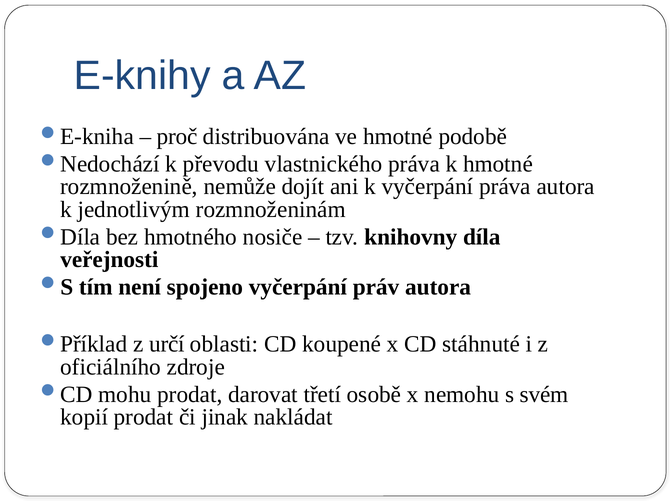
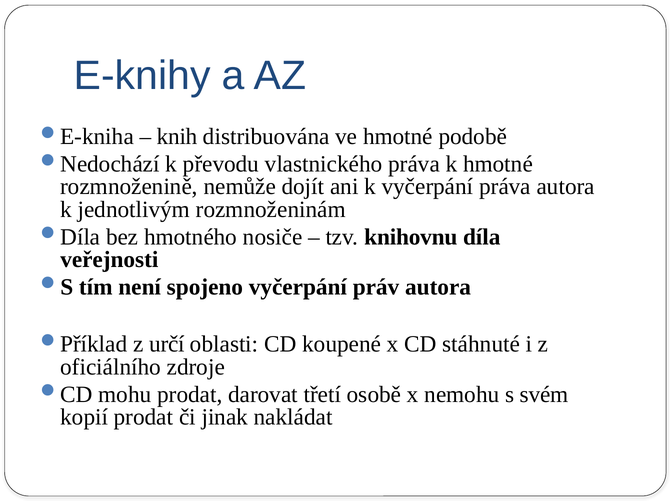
proč: proč -> knih (177, 137)
knihovny: knihovny -> knihovnu (411, 237)
